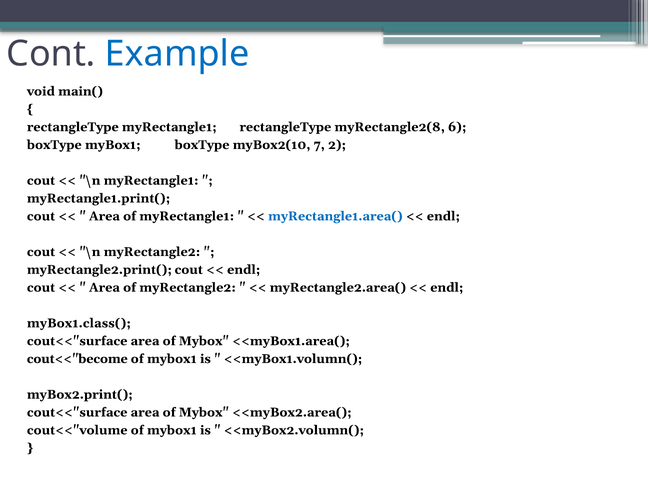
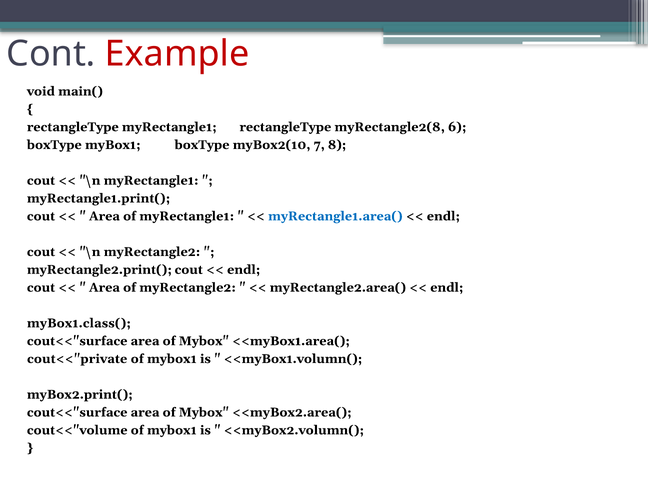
Example colour: blue -> red (177, 54)
2: 2 -> 8 (337, 145)
cout<<"become: cout<<"become -> cout<<"private (77, 359)
